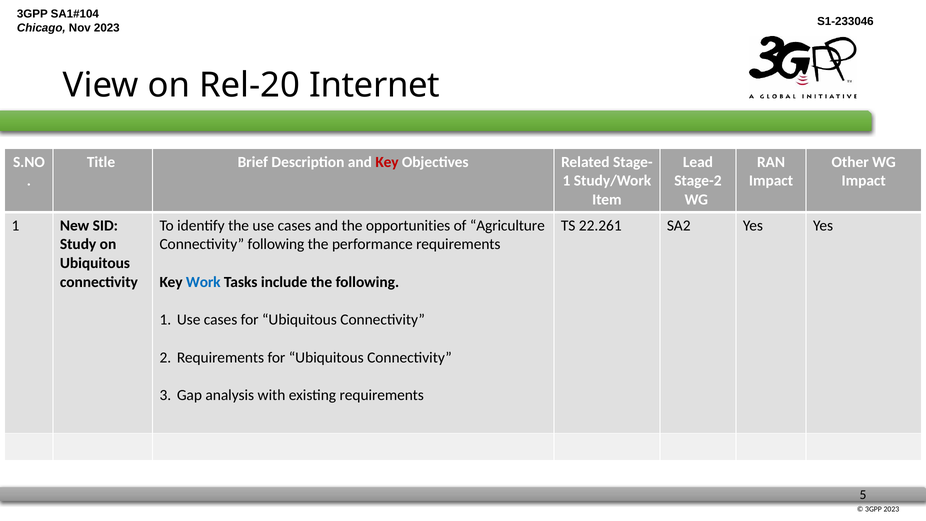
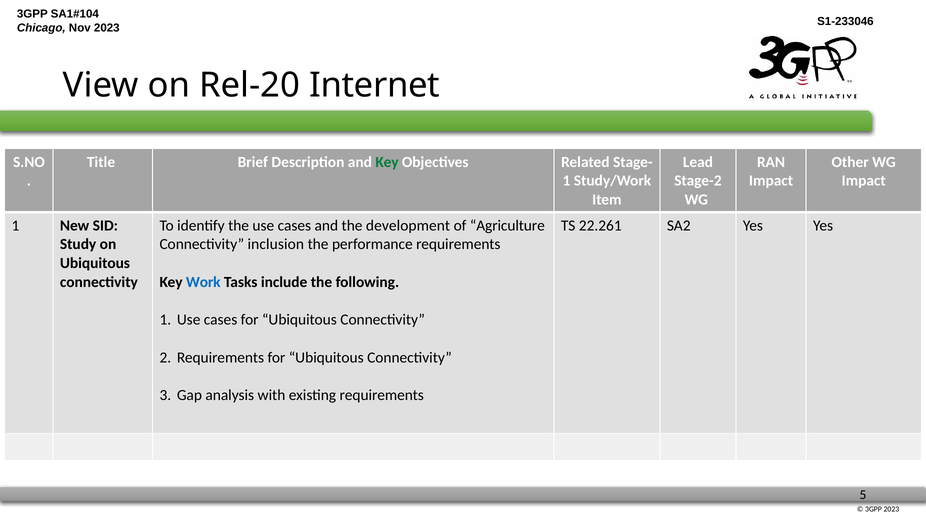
Key colour: red -> green (387, 162)
opportunities: opportunities -> development (408, 225)
Connectivity following: following -> inclusion (276, 244)
